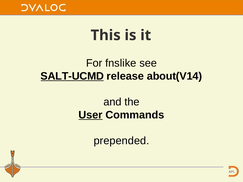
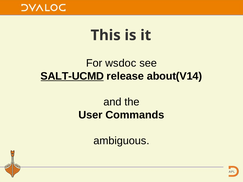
fnslike: fnslike -> wsdoc (121, 63)
User underline: present -> none (91, 115)
prepended: prepended -> ambiguous (121, 141)
